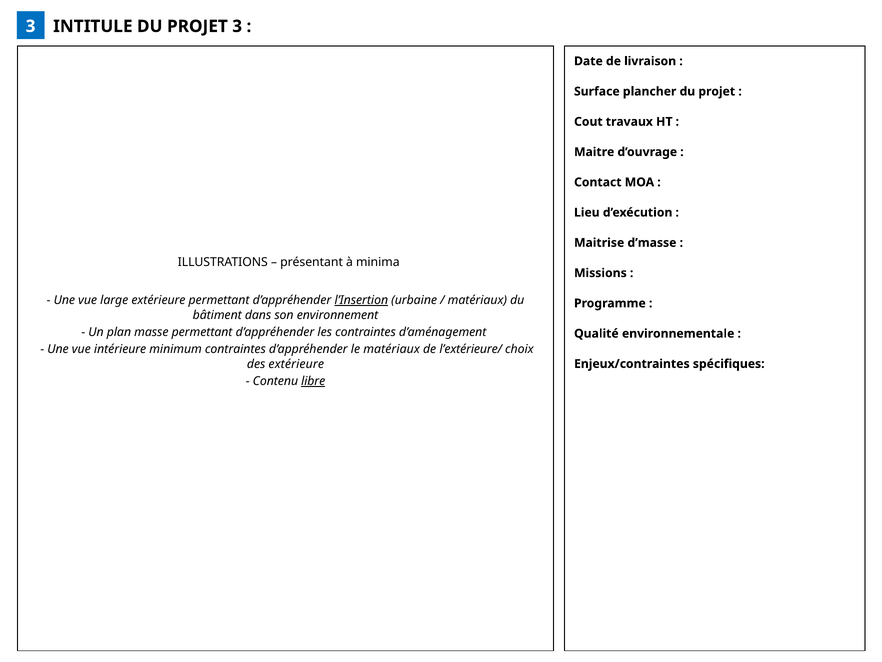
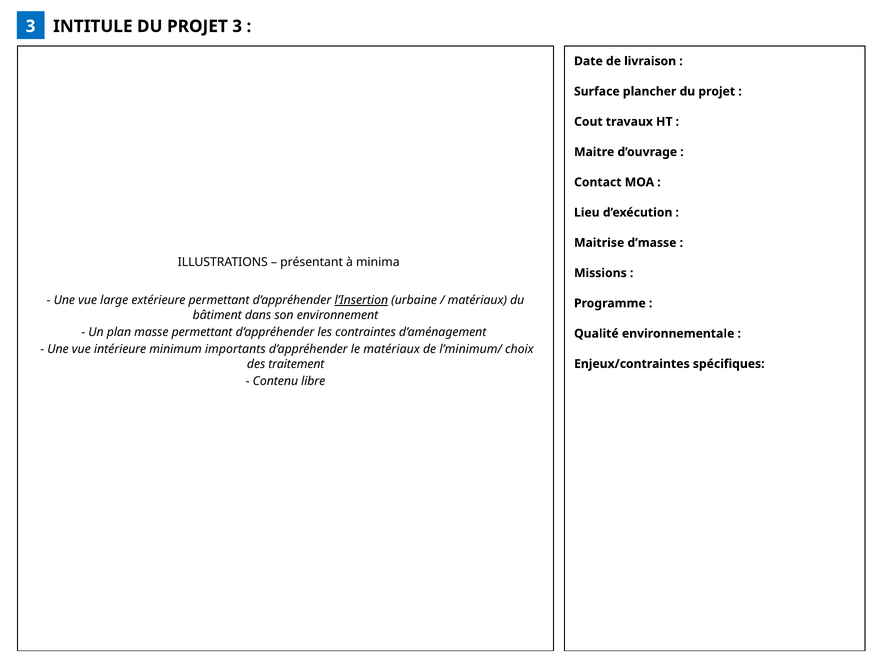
minimum contraintes: contraintes -> importants (235, 349)
l’extérieure/: l’extérieure/ -> l’minimum/ (471, 349)
des extérieure: extérieure -> traitement (296, 364)
libre underline: present -> none (313, 381)
